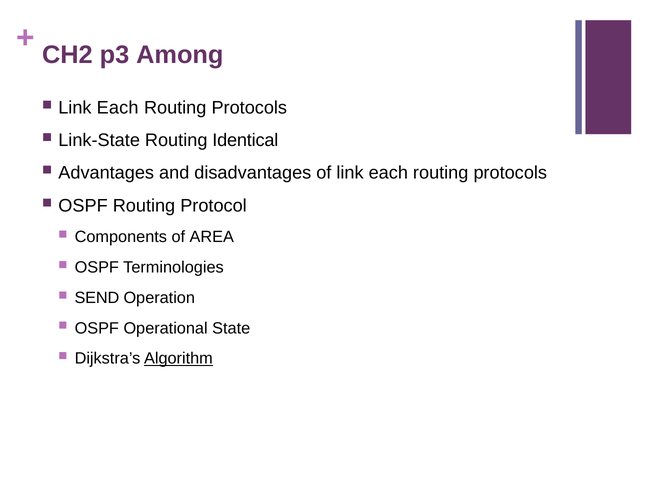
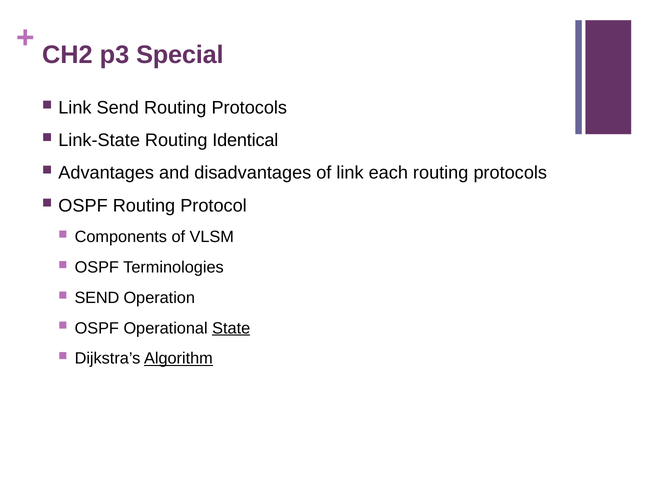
Among: Among -> Special (180, 55)
Each: Each -> Send (118, 108)
AREA: AREA -> VLSM (212, 237)
State underline: none -> present (231, 328)
